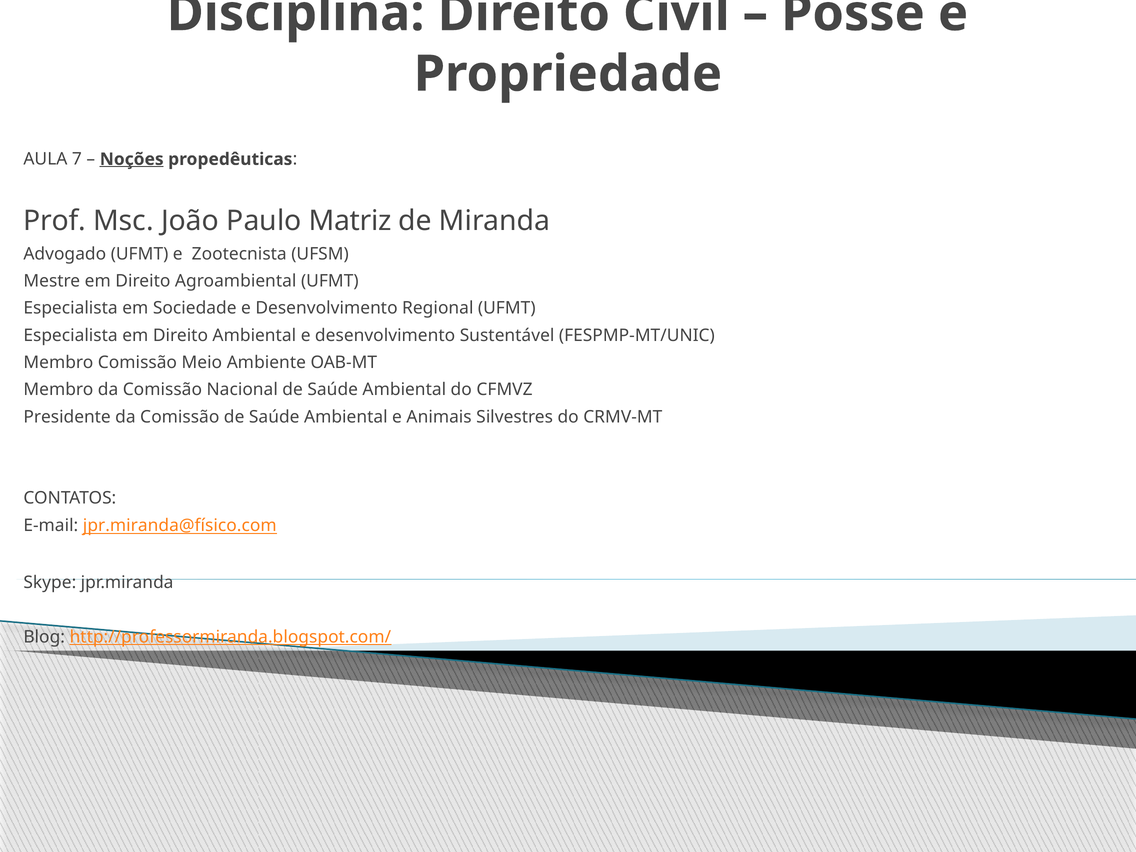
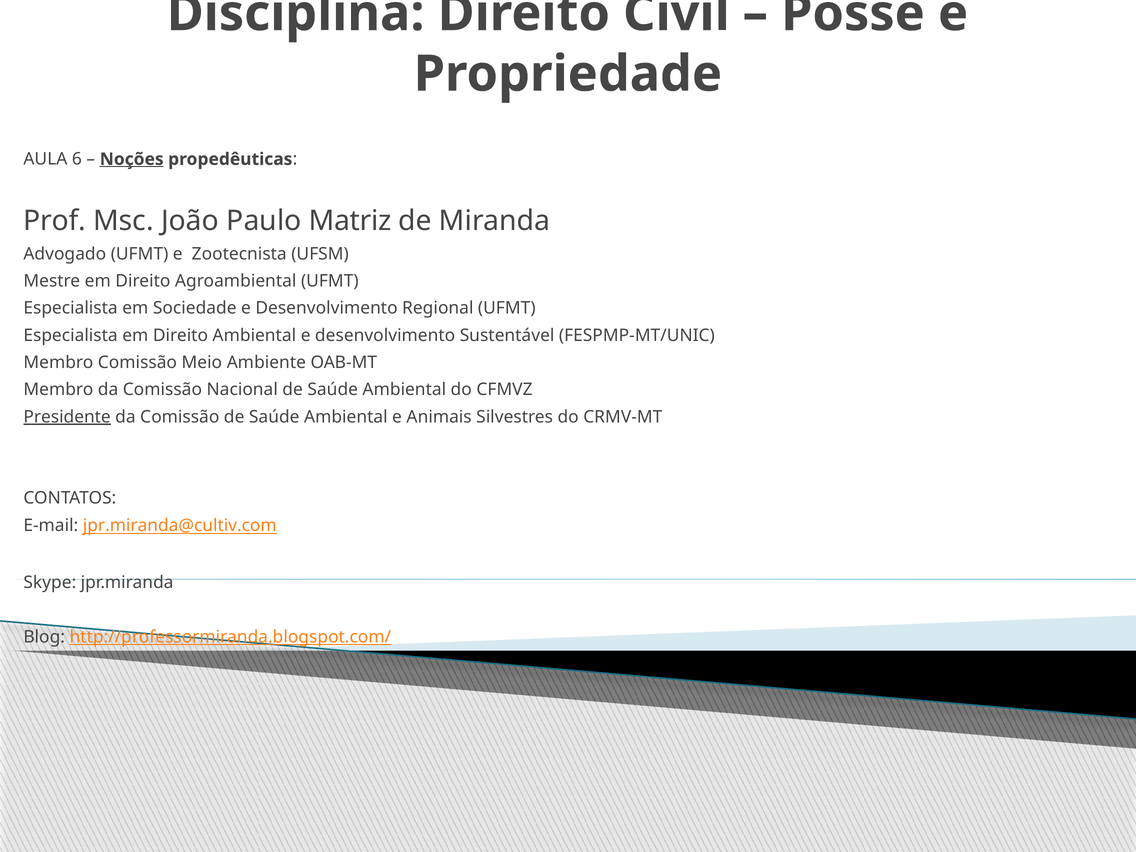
7: 7 -> 6 (77, 159)
Presidente underline: none -> present (67, 417)
jpr.miranda@físico.com: jpr.miranda@físico.com -> jpr.miranda@cultiv.com (180, 525)
